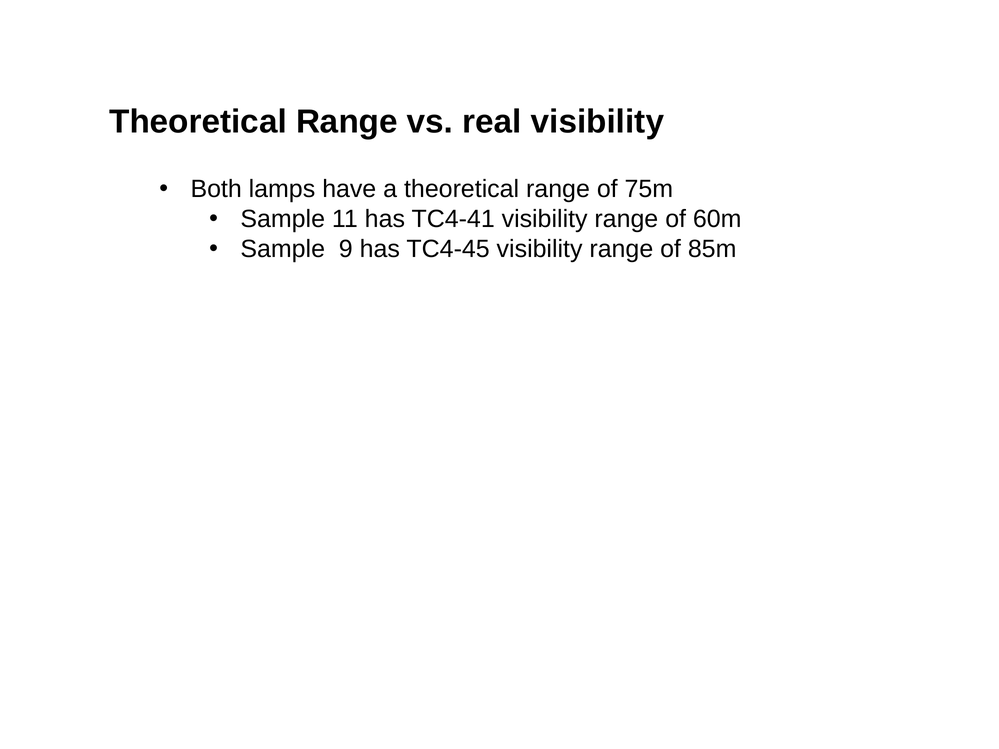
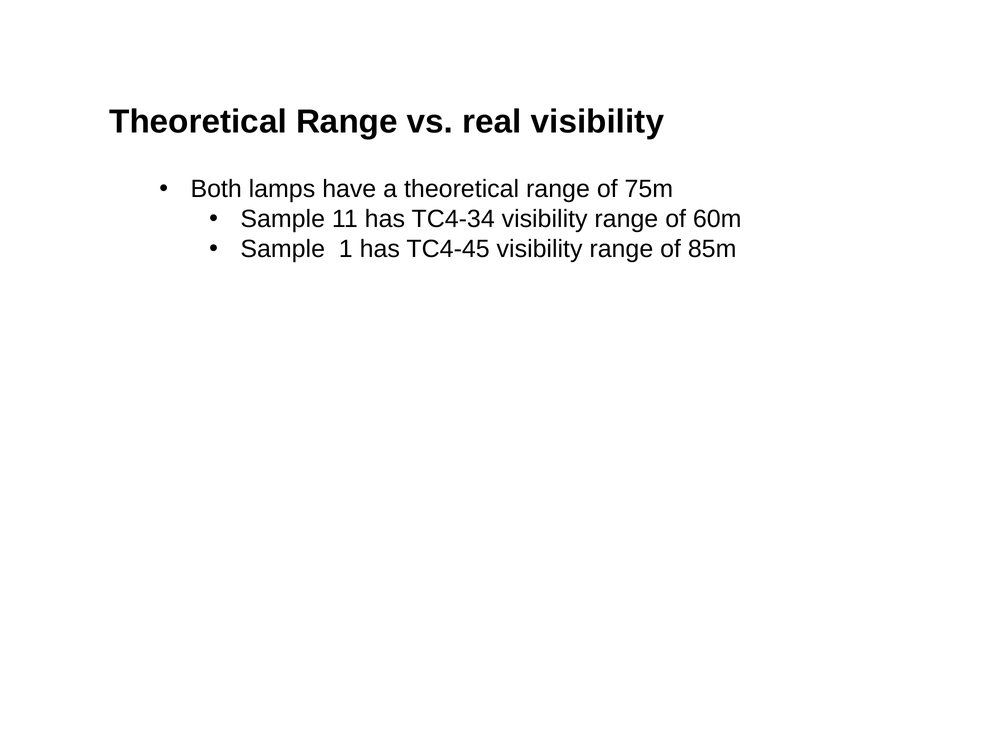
TC4-41: TC4-41 -> TC4-34 (453, 219)
9: 9 -> 1 (346, 249)
